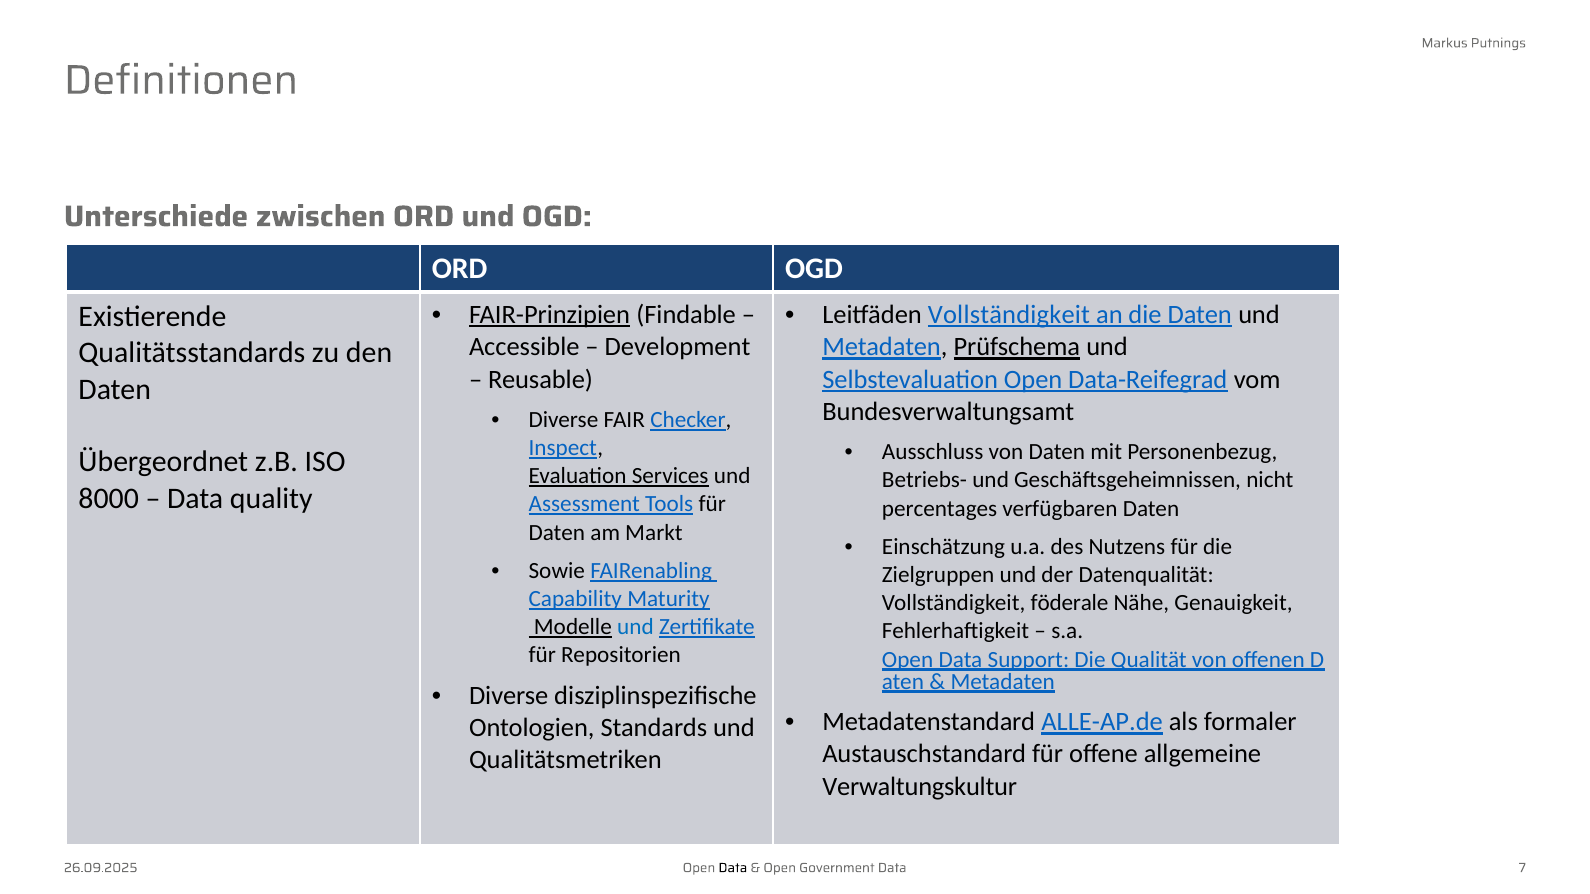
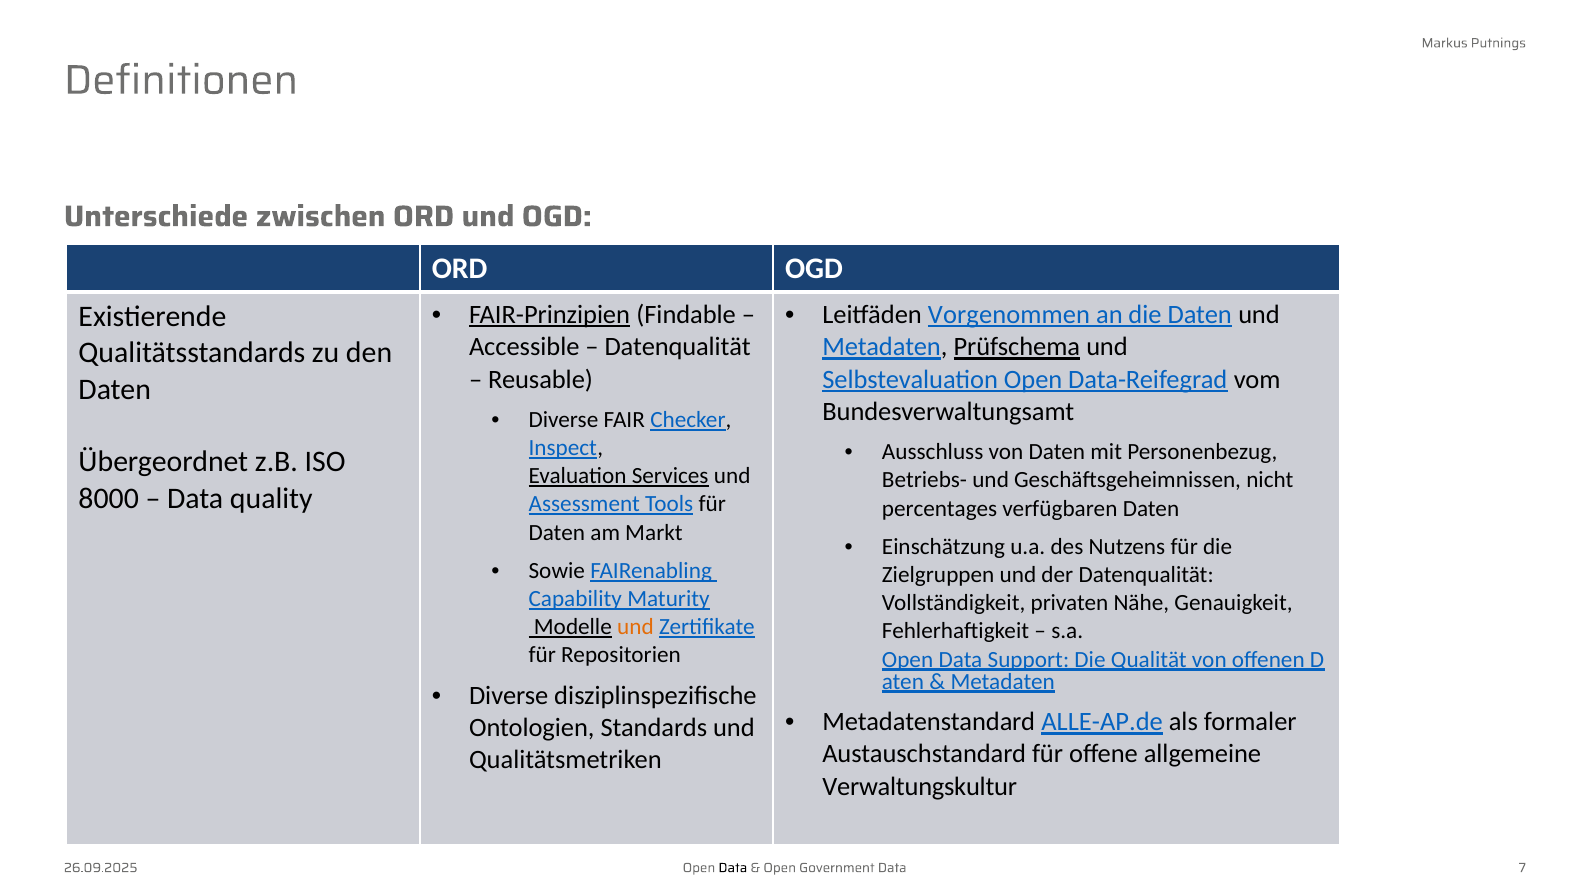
Leitfäden Vollständigkeit: Vollständigkeit -> Vorgenommen (1009, 315)
Development: Development -> Datenqualität (678, 347)
föderale: föderale -> privaten (1070, 603)
und colour: blue -> orange (635, 627)
